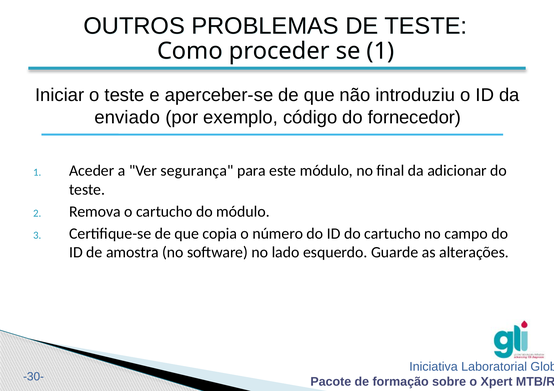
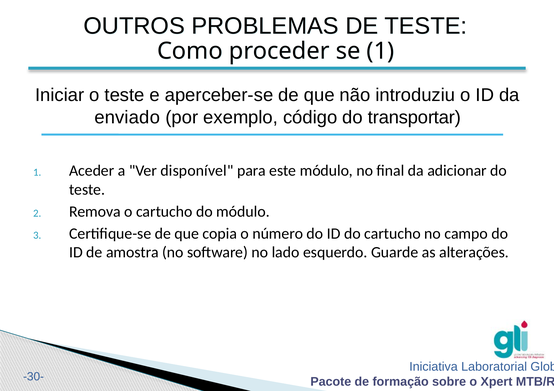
fornecedor: fornecedor -> transportar (414, 117)
segurança: segurança -> disponível (197, 171)
